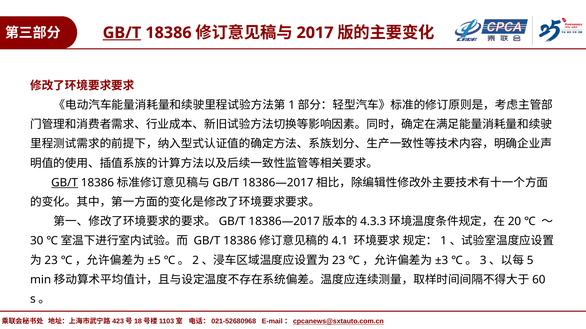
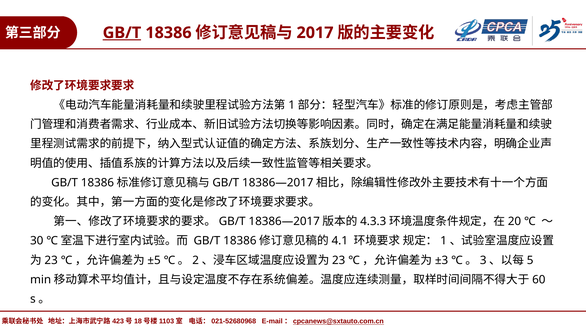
GB/T underline: present -> none (65, 183)
